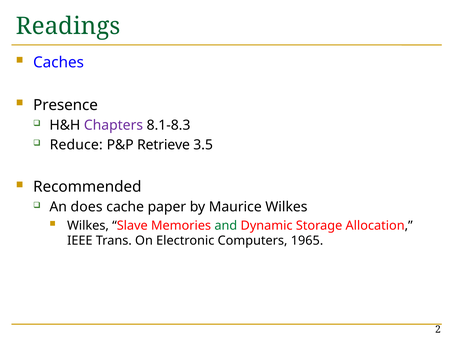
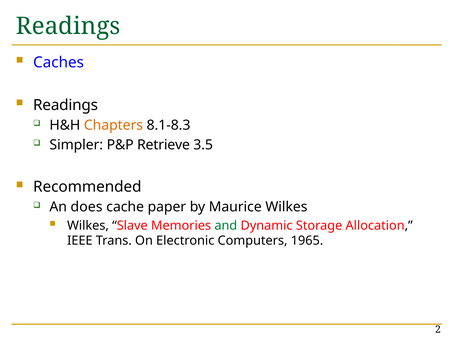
Presence: Presence -> Readings (66, 105)
Chapters colour: purple -> orange (113, 125)
Reduce: Reduce -> Simpler (76, 145)
